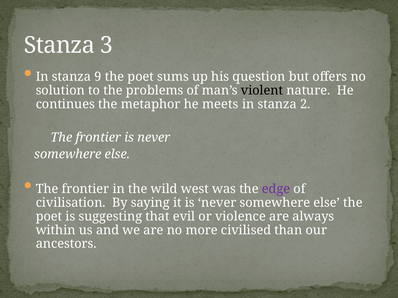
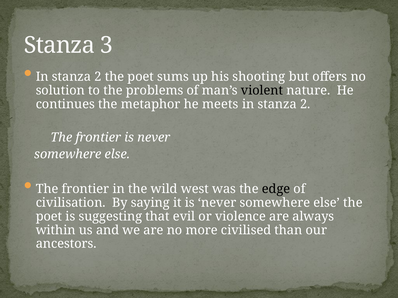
9: 9 -> 2 (98, 77)
question: question -> shooting (259, 77)
edge colour: purple -> black (276, 189)
